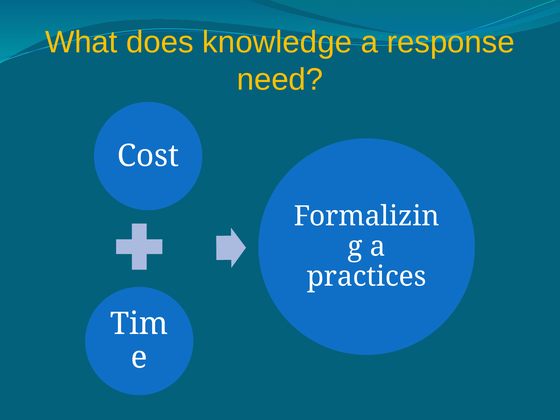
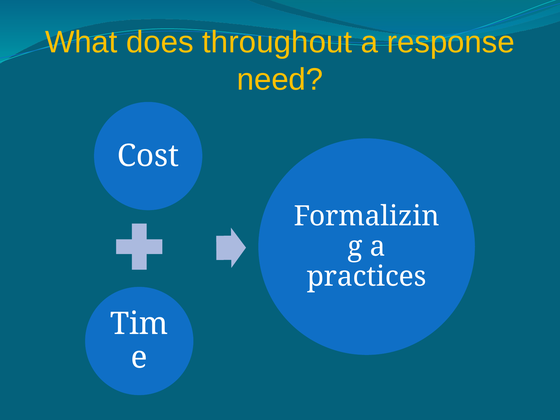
knowledge: knowledge -> throughout (277, 42)
